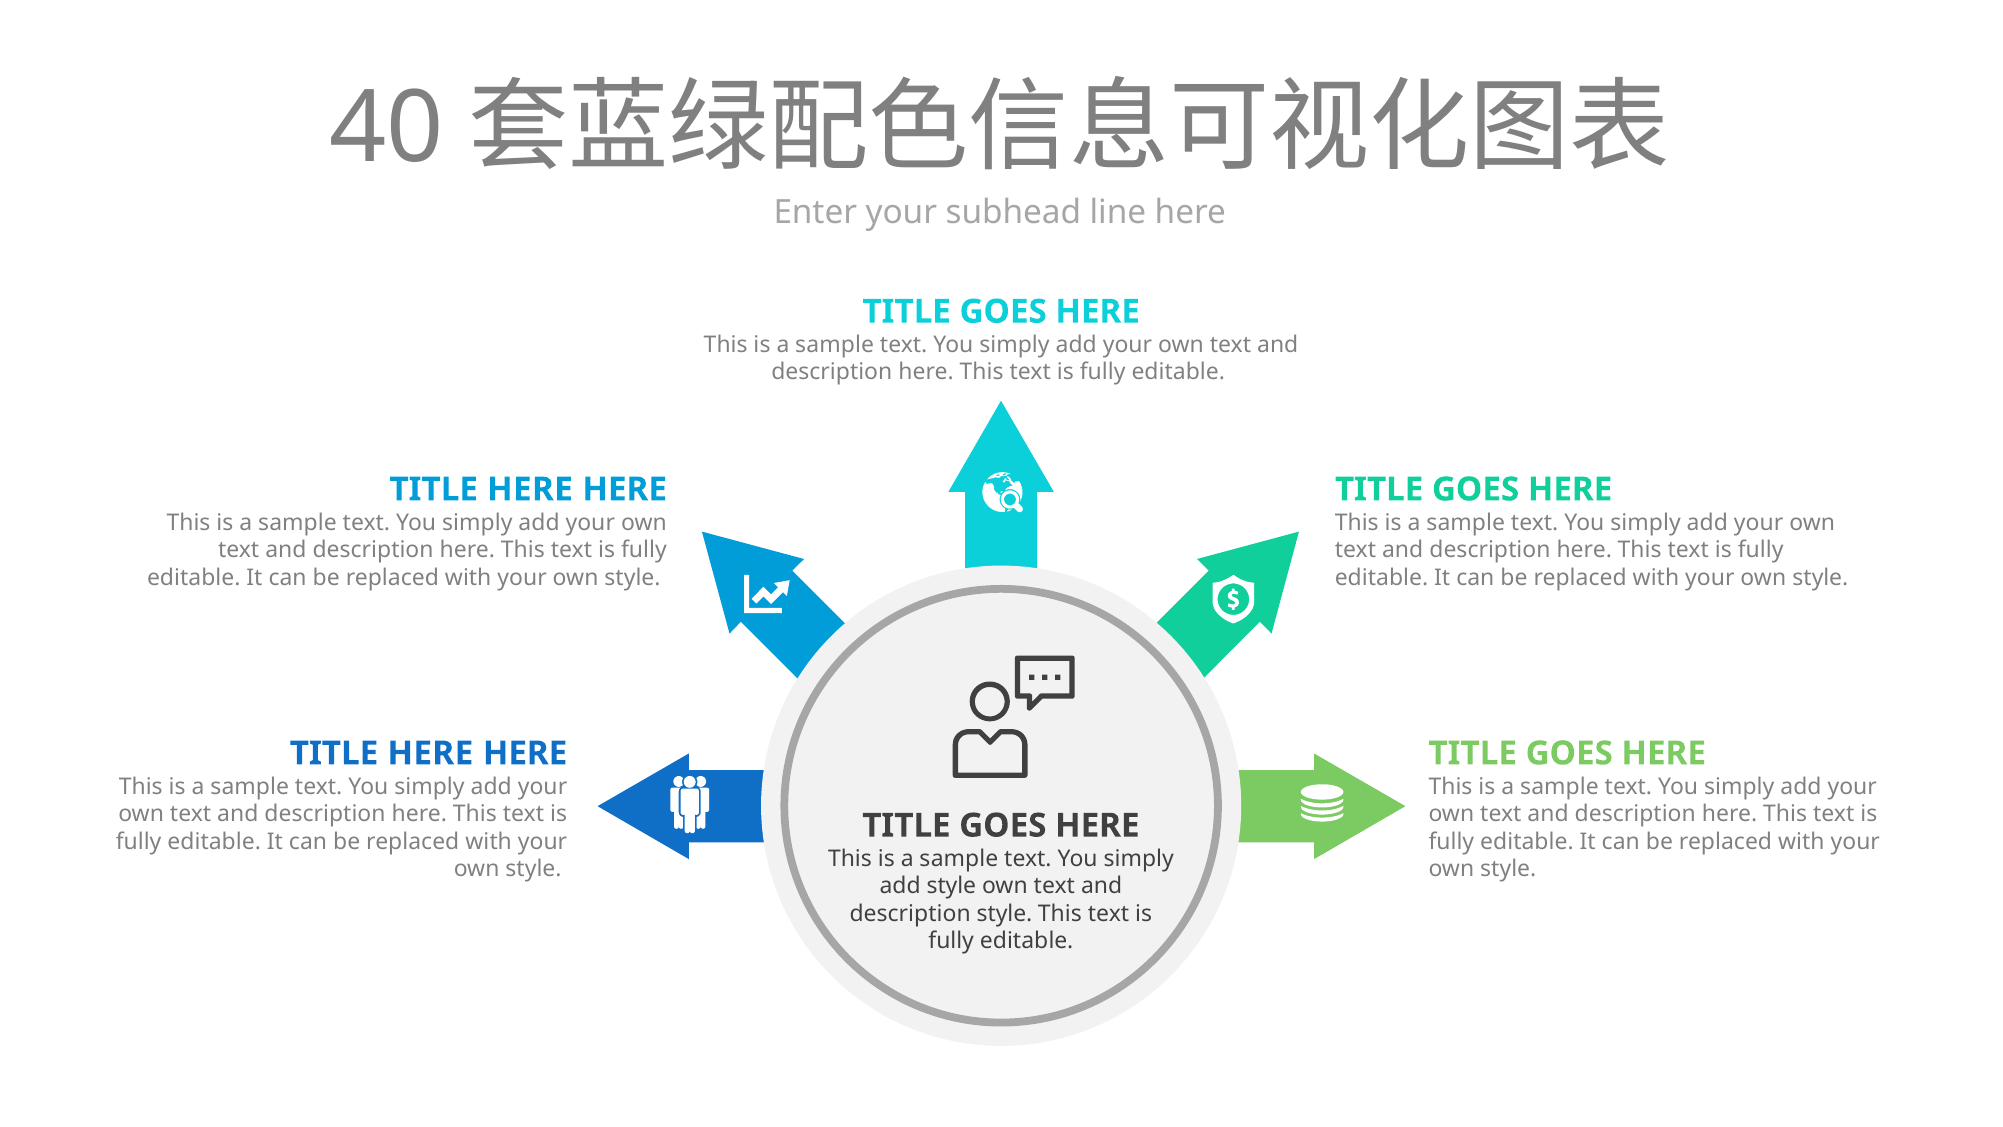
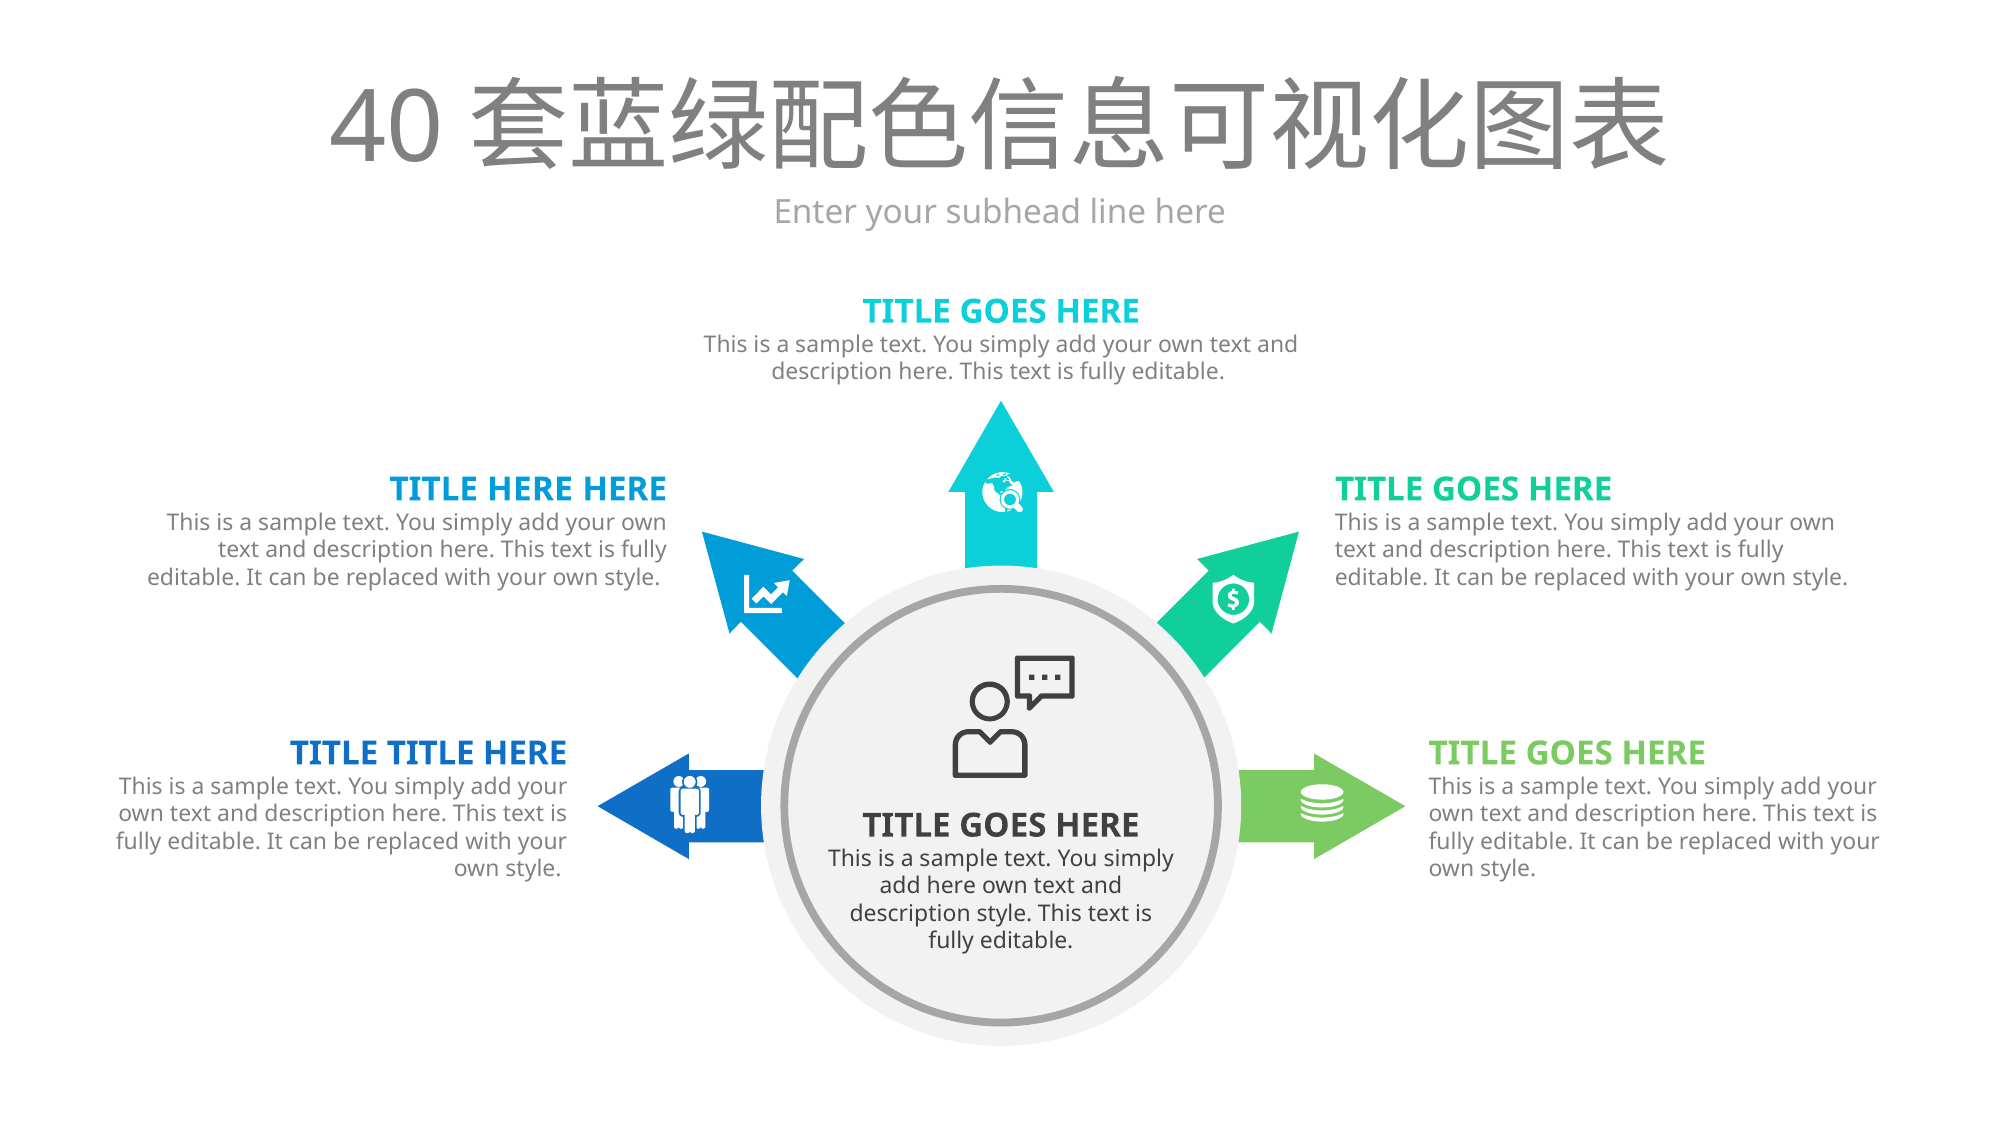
HERE: HERE -> TITLE (431, 753)
add style: style -> here (951, 886)
